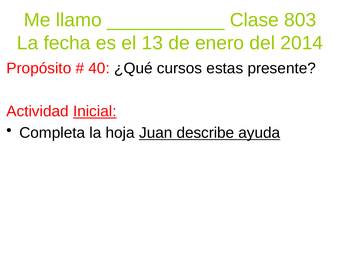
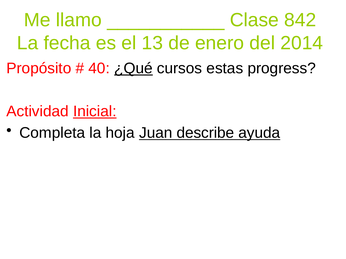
803: 803 -> 842 (300, 20)
¿Qué underline: none -> present (133, 69)
presente: presente -> progress (282, 69)
